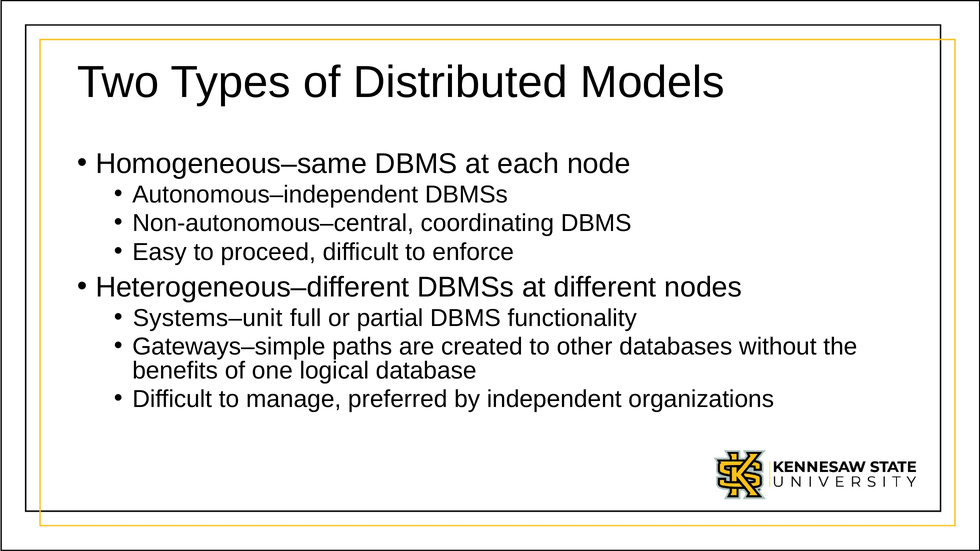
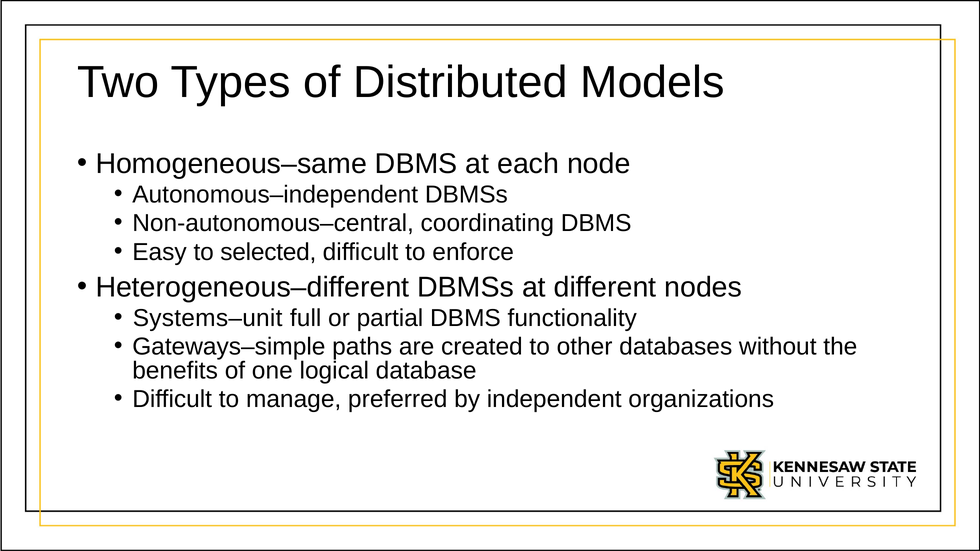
proceed: proceed -> selected (268, 252)
